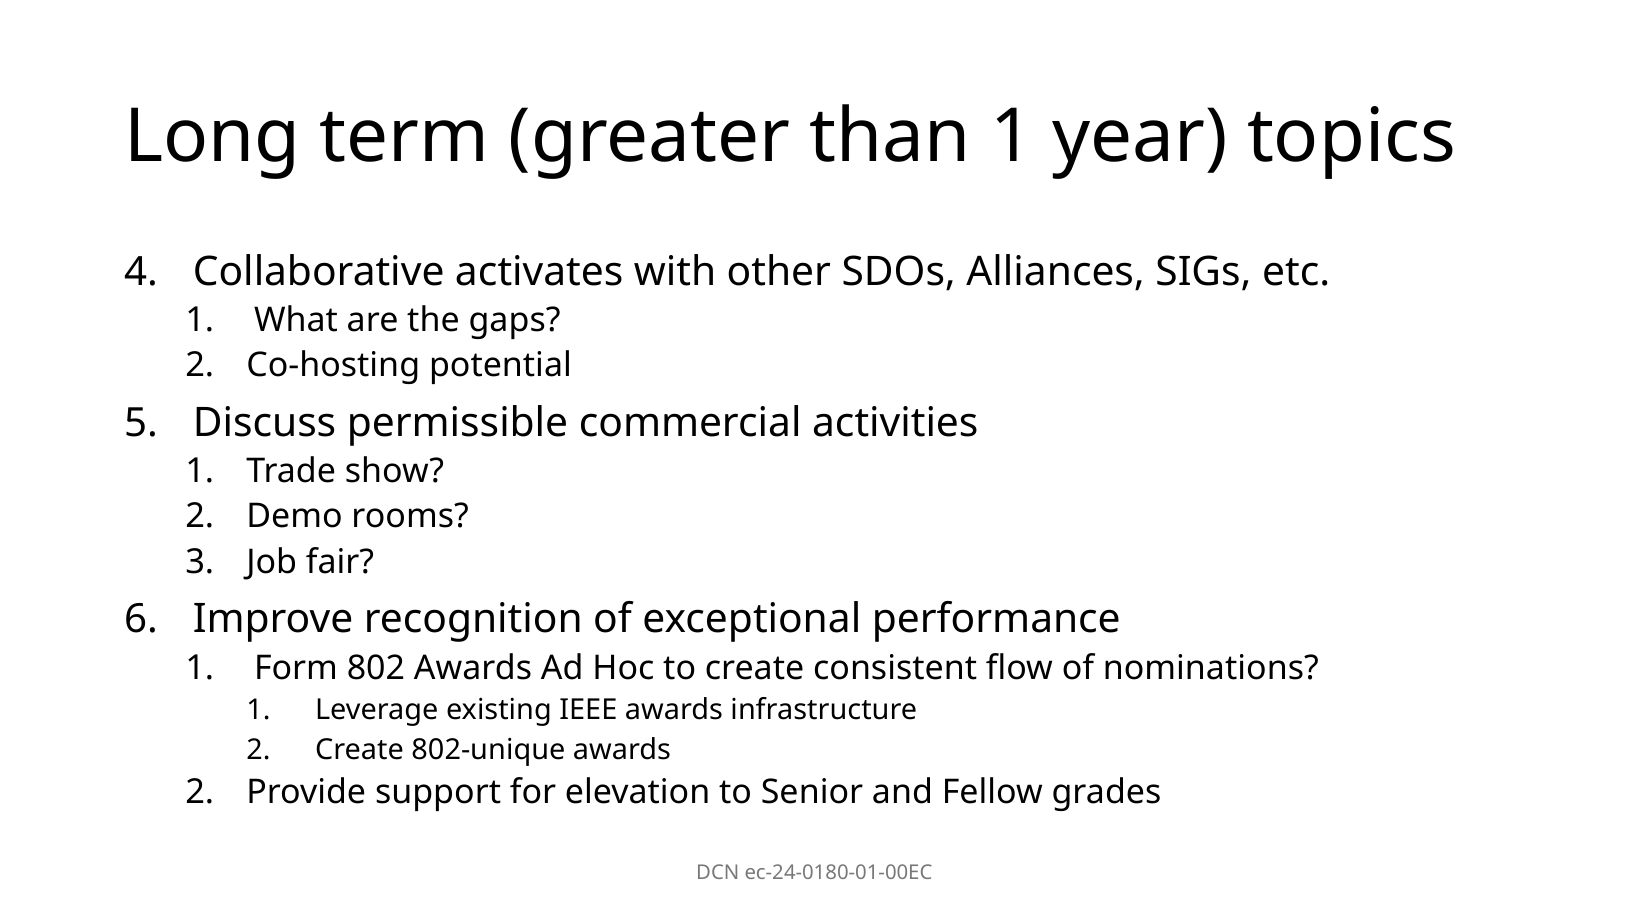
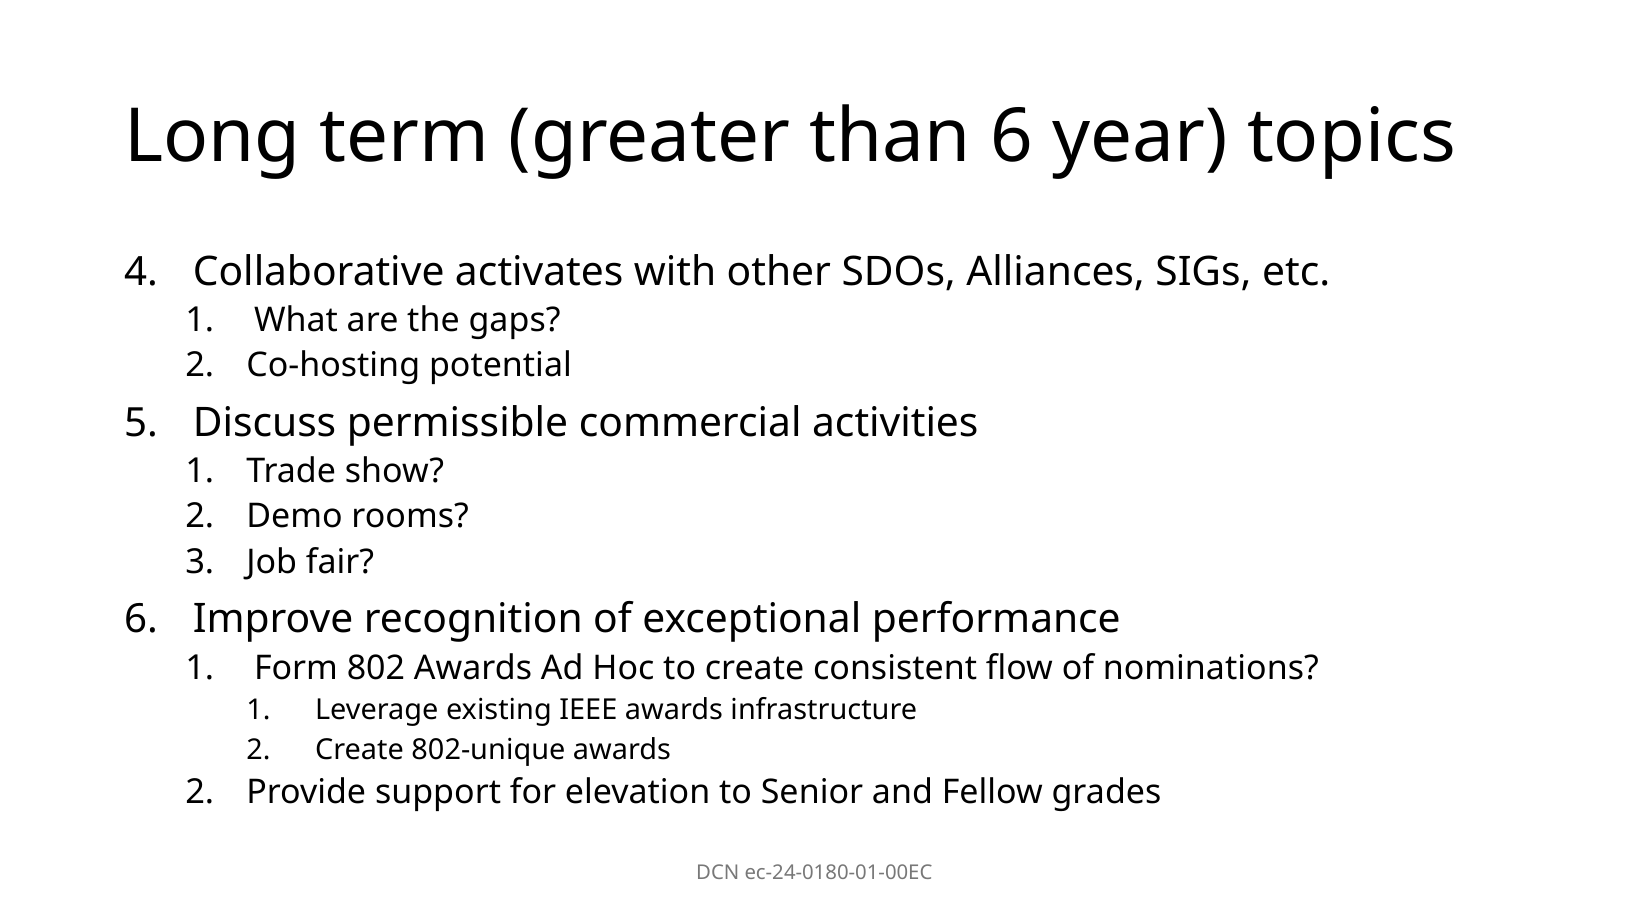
than 1: 1 -> 6 (1012, 137)
